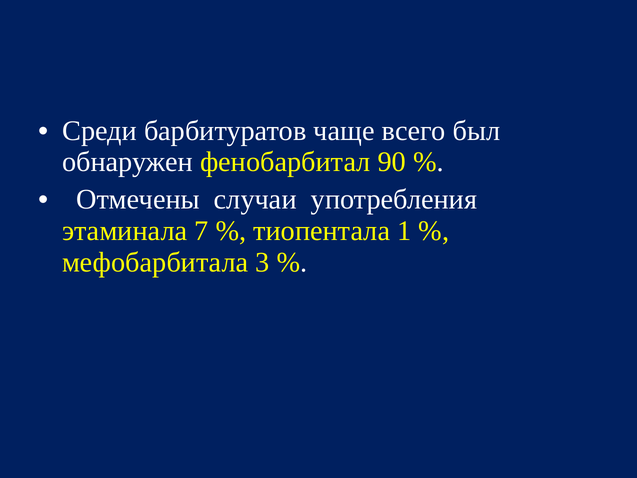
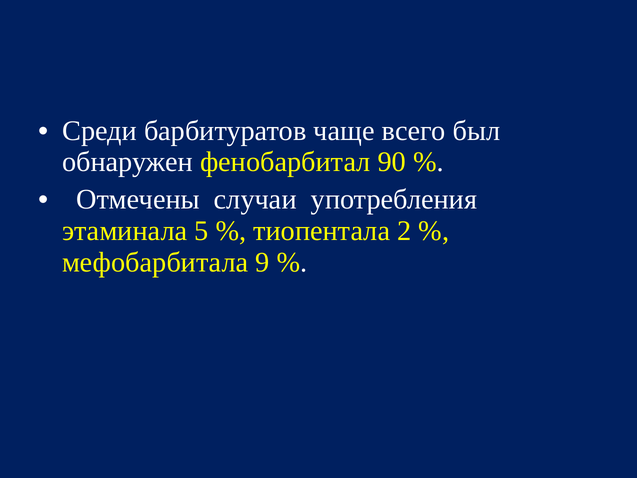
7: 7 -> 5 (201, 231)
1: 1 -> 2 (404, 231)
3: 3 -> 9 (262, 262)
